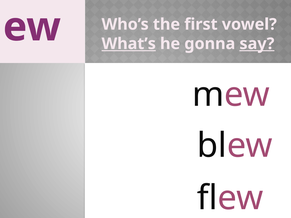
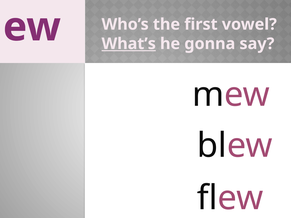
say underline: present -> none (257, 44)
